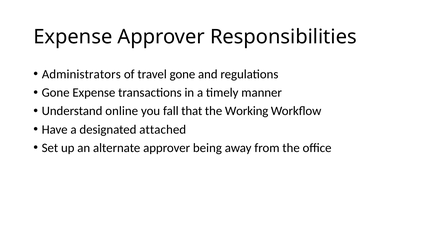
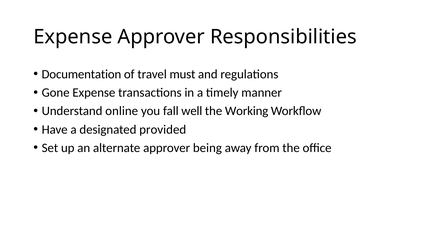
Administrators: Administrators -> Documentation (81, 74)
travel gone: gone -> must (182, 74)
that: that -> well (192, 111)
attached: attached -> provided (163, 129)
